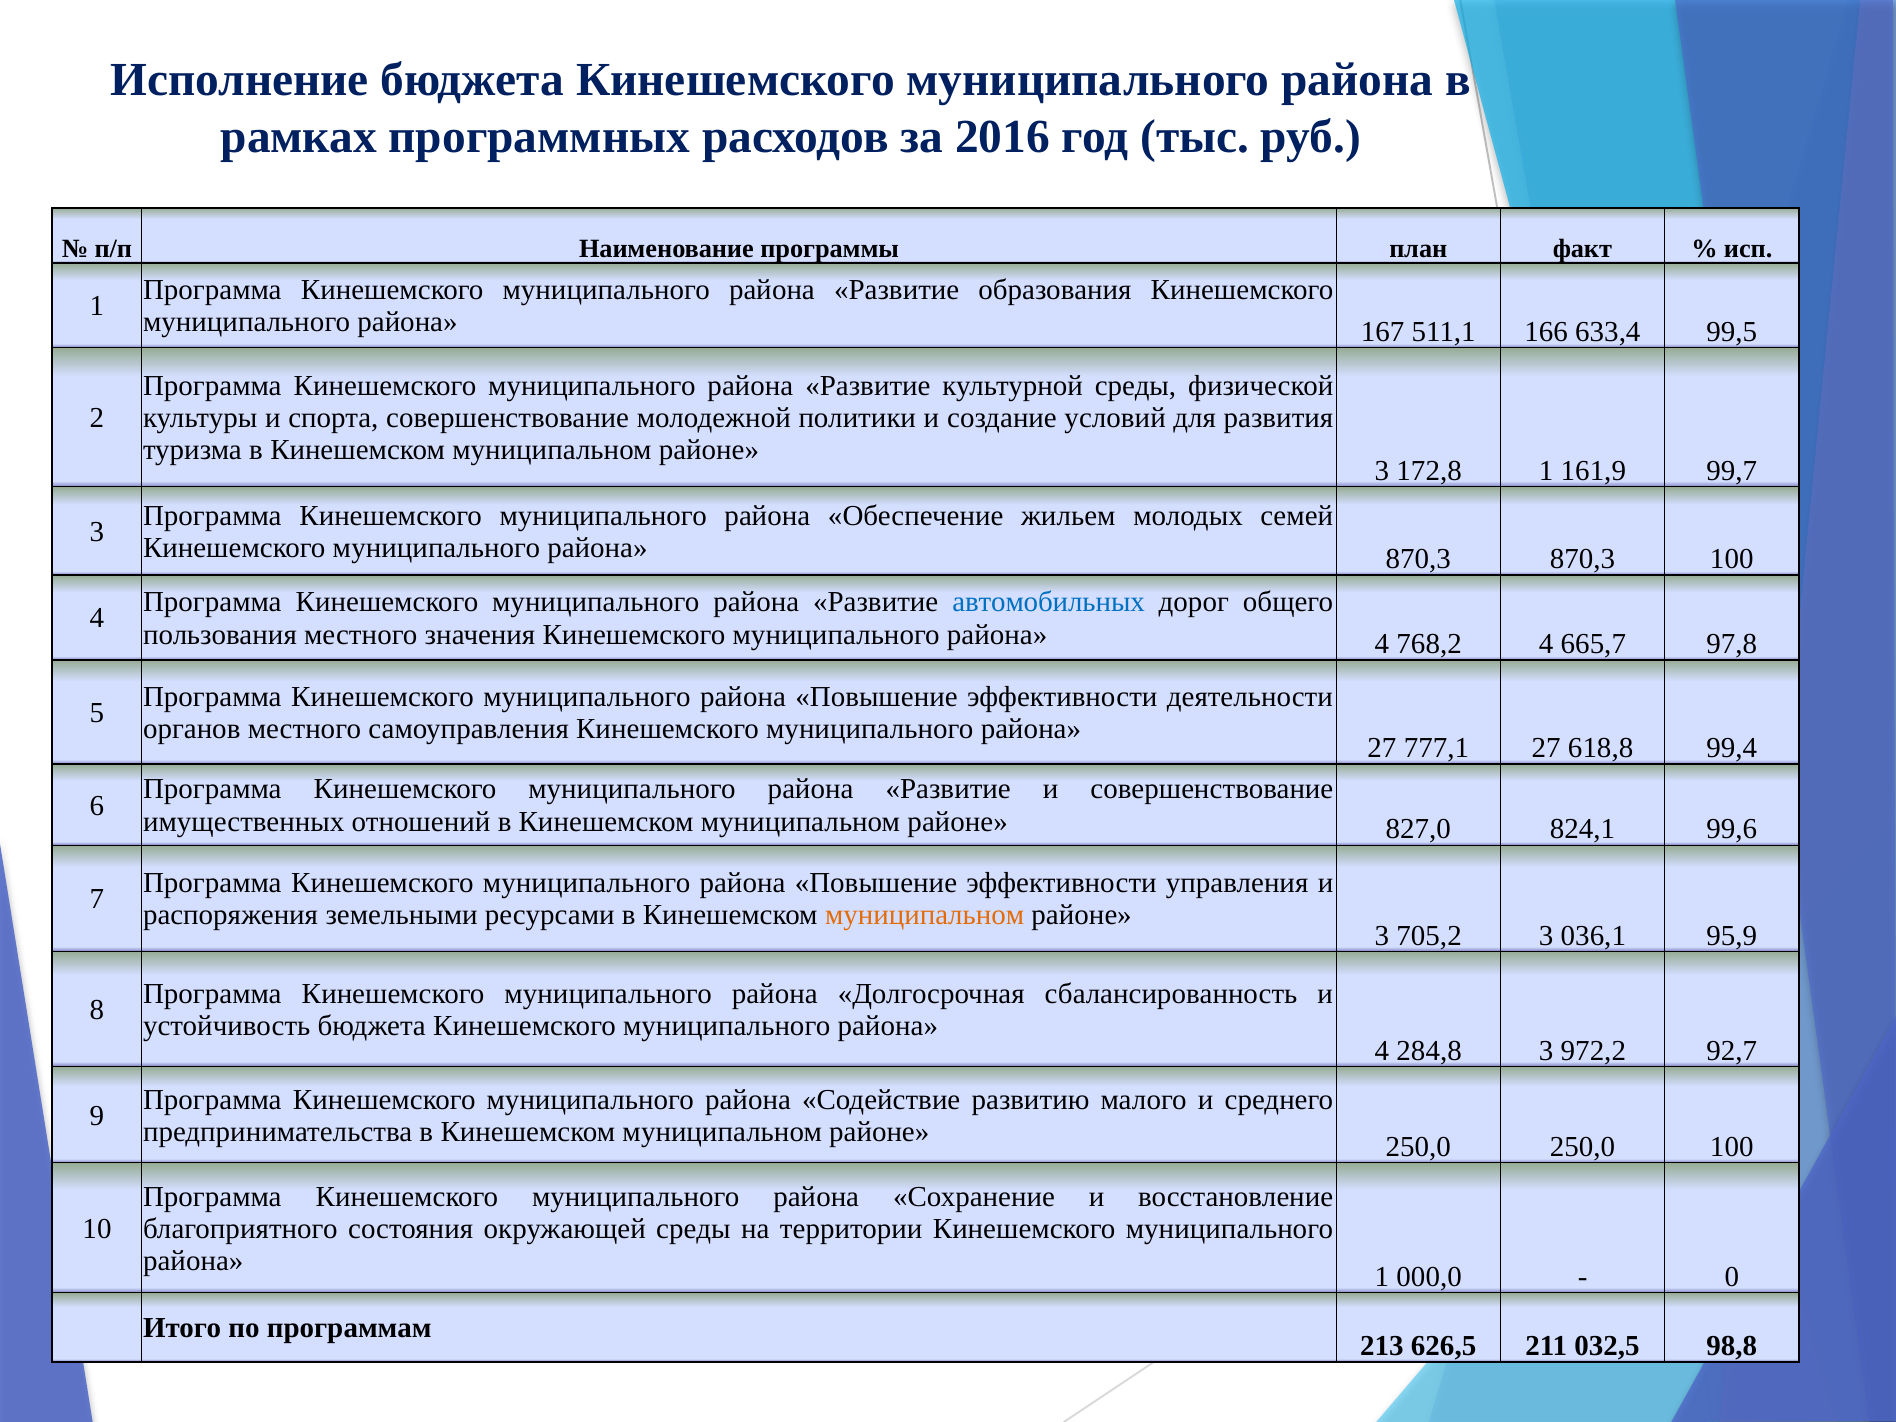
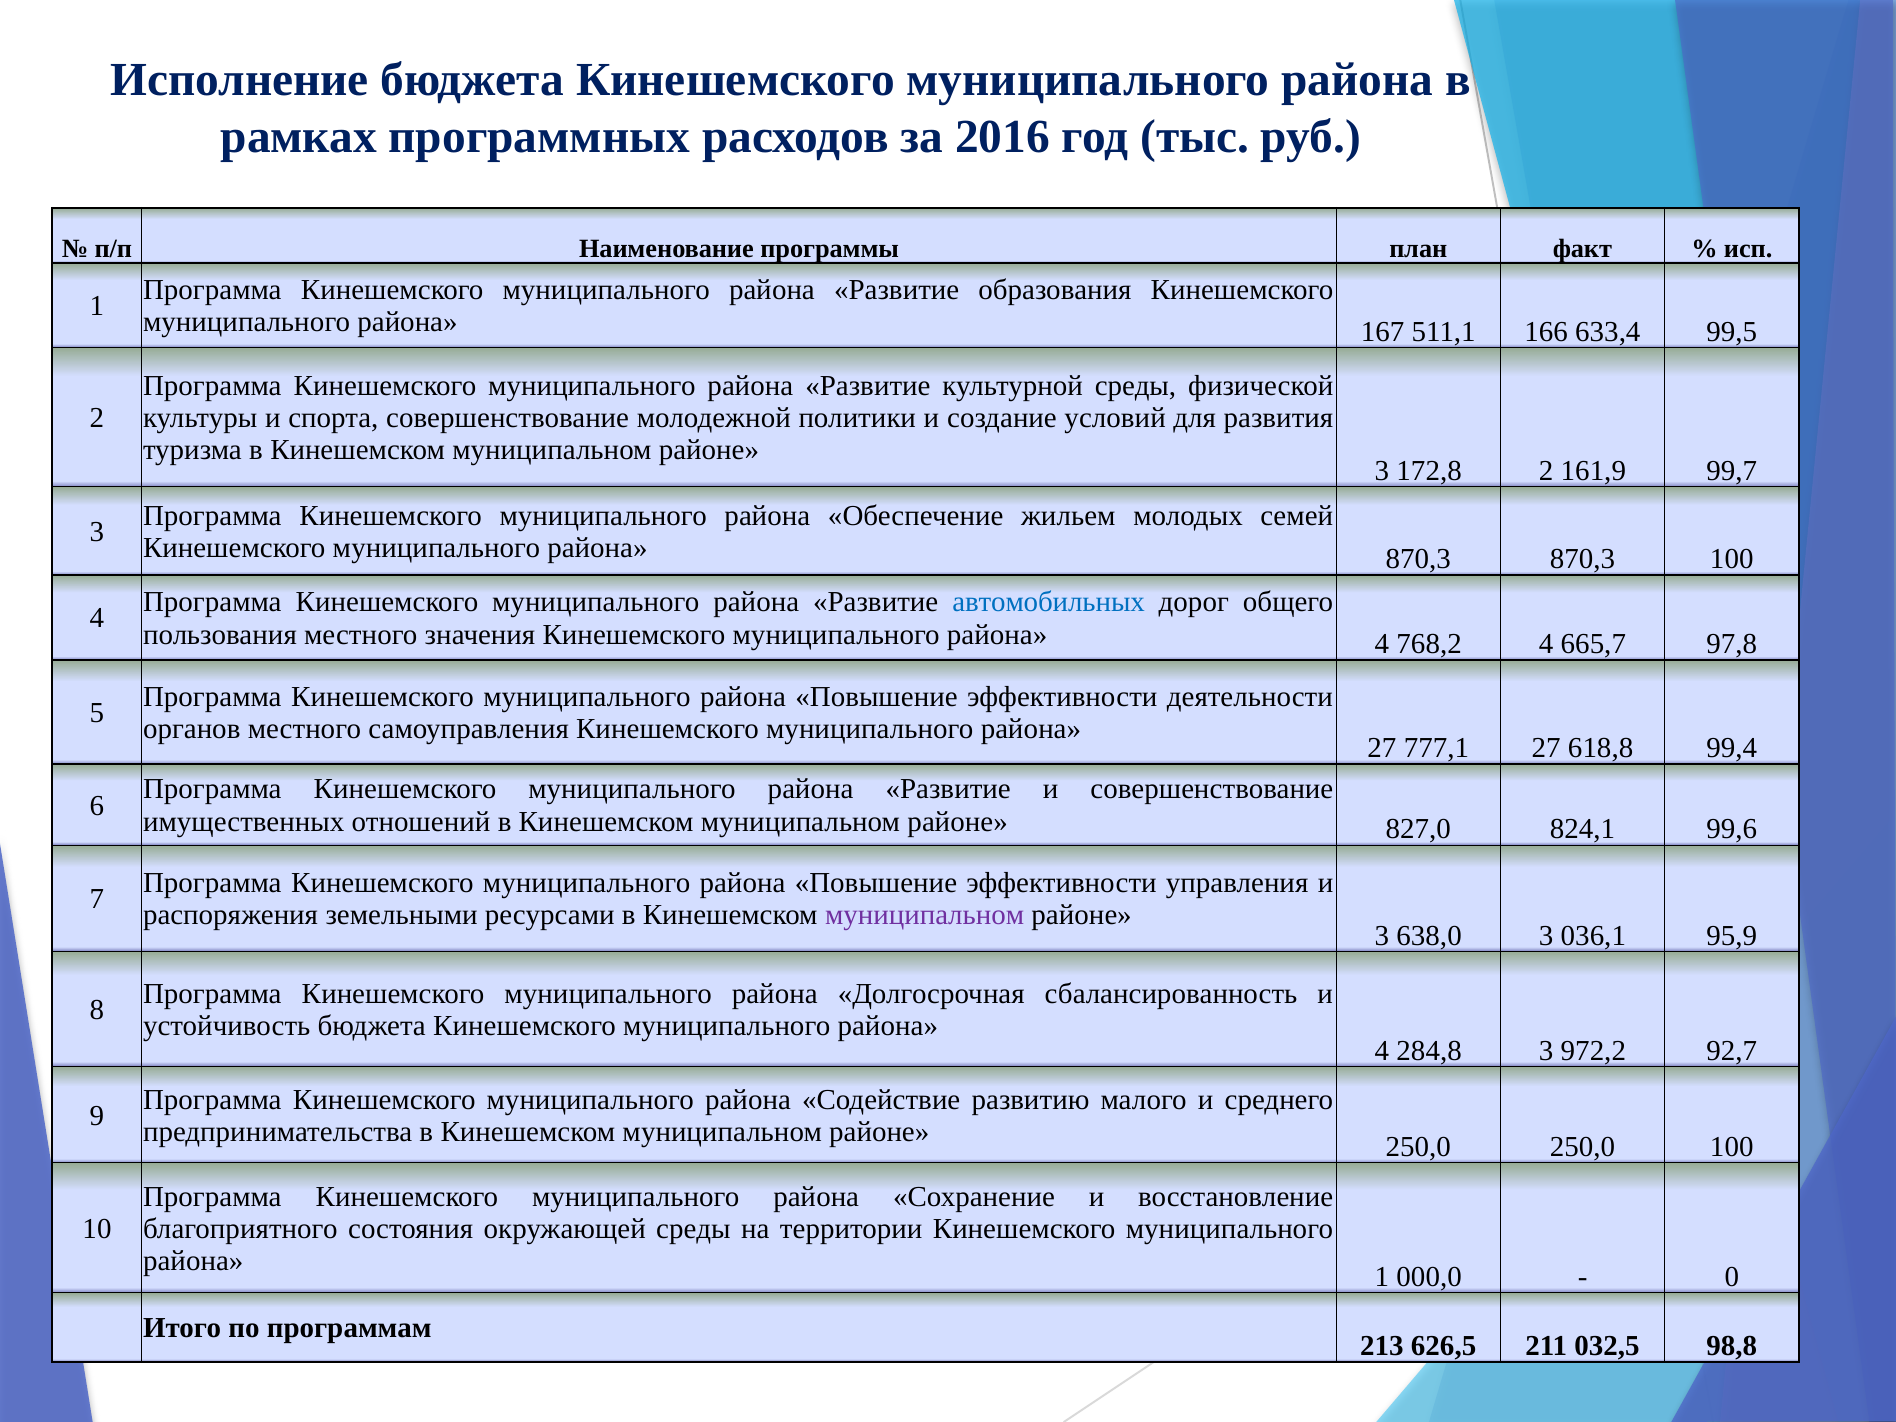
172,8 1: 1 -> 2 (1546, 471)
муниципальном colour: orange -> purple (925, 915)
705,2: 705,2 -> 638,0 (1429, 935)
